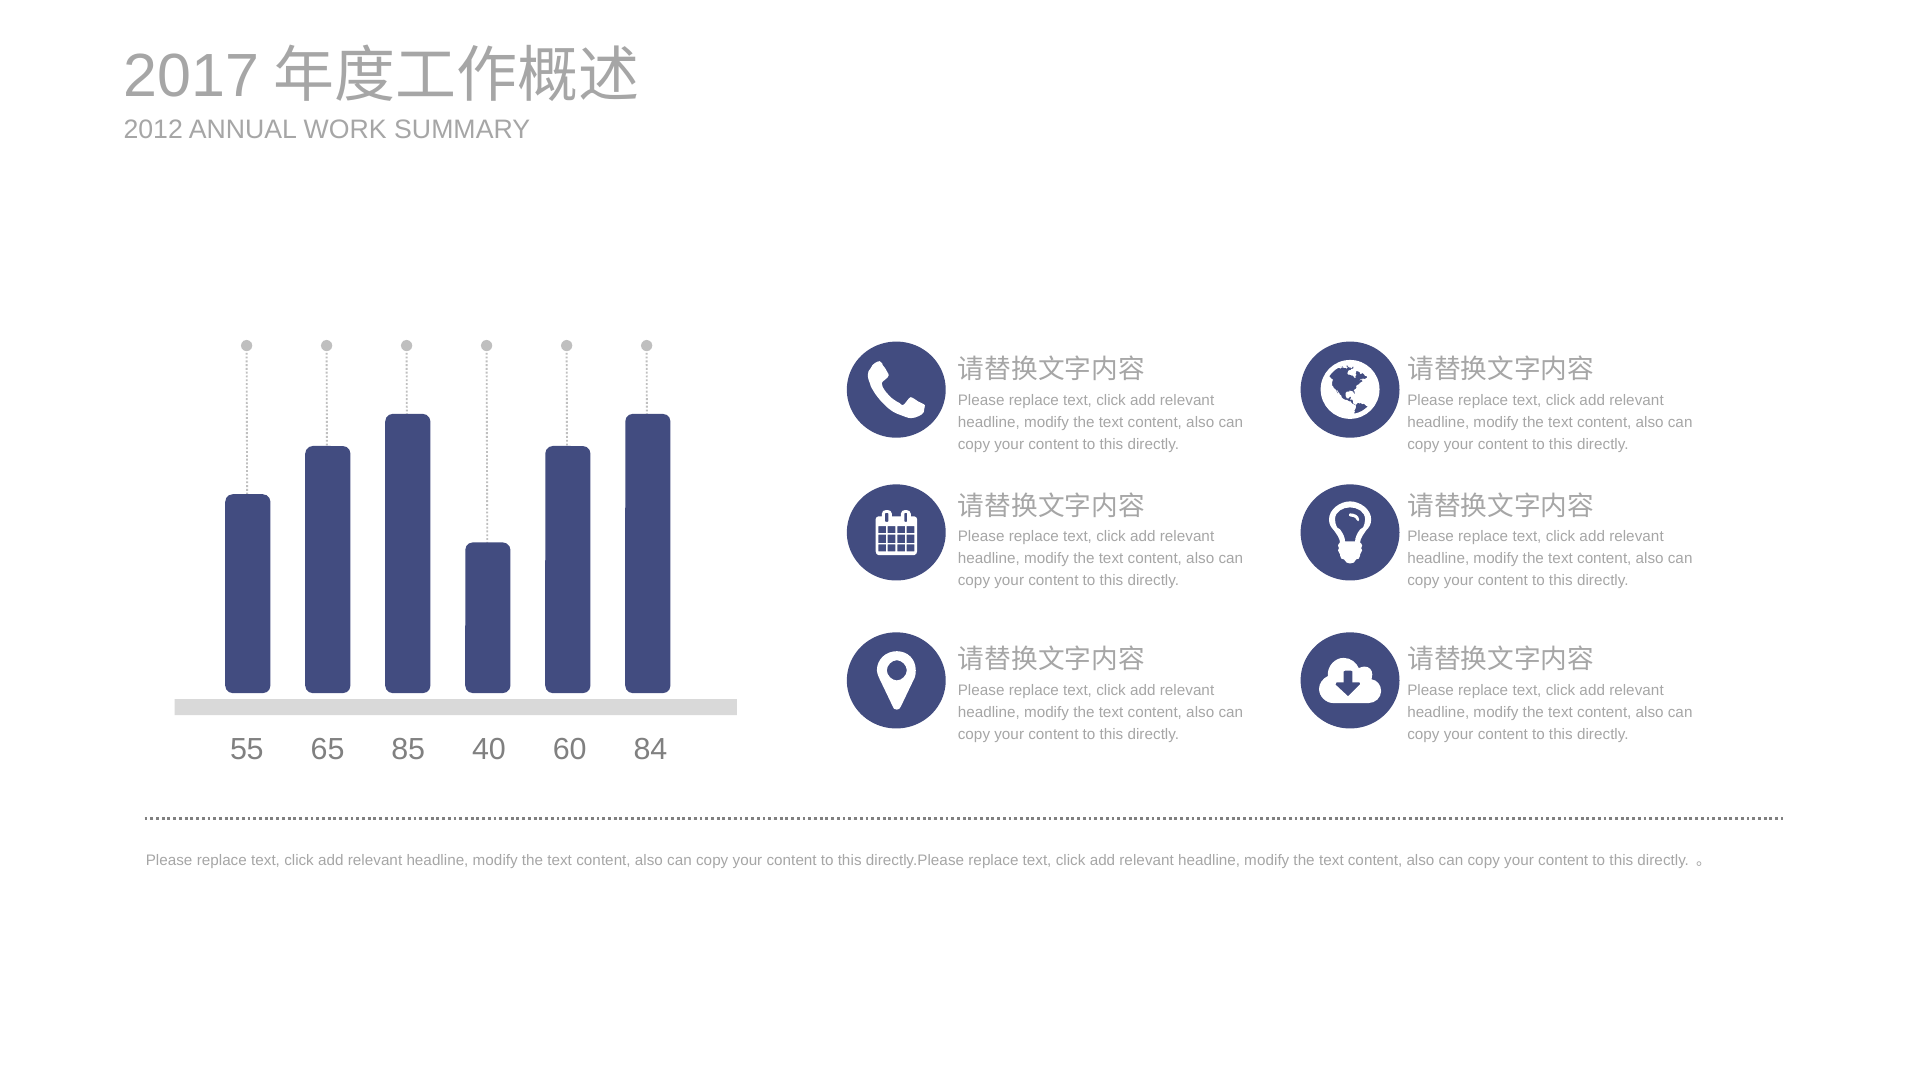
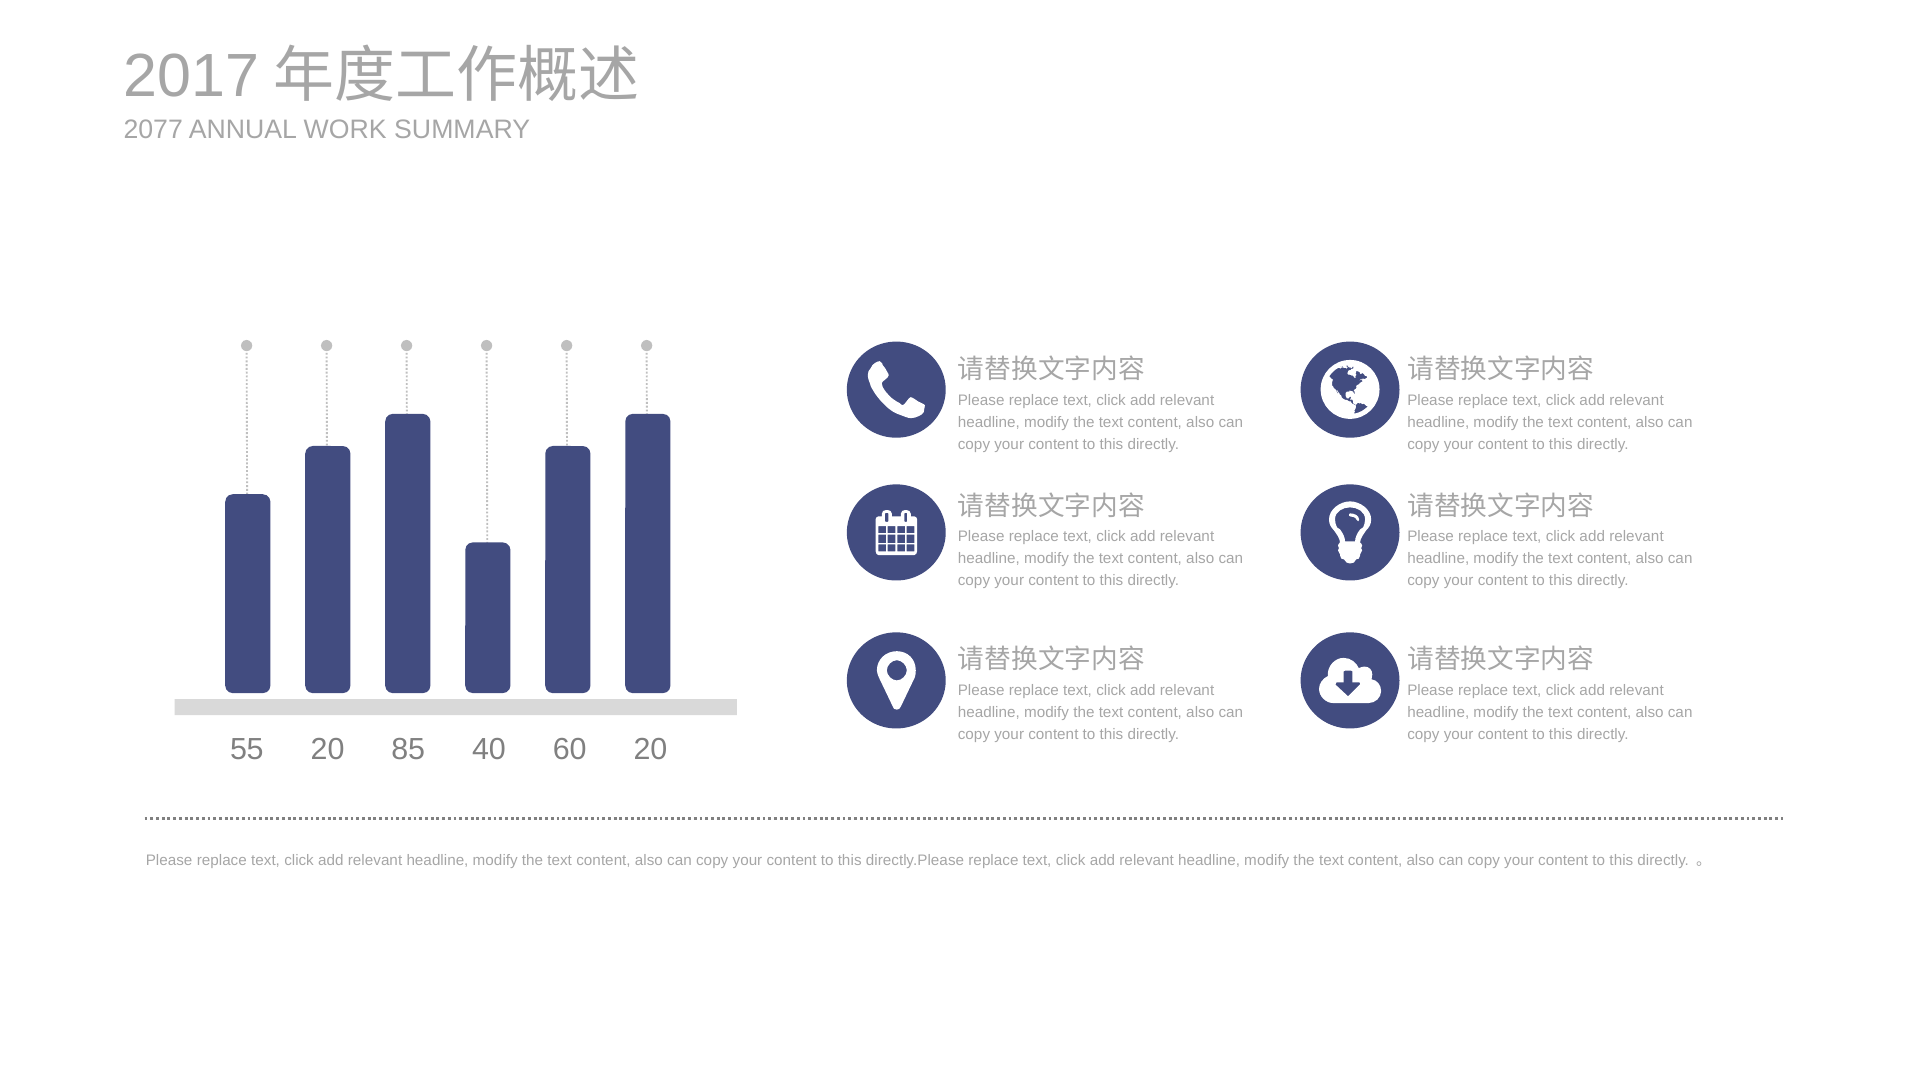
2012: 2012 -> 2077 (153, 129)
55 65: 65 -> 20 (328, 749)
60 84: 84 -> 20 (650, 749)
